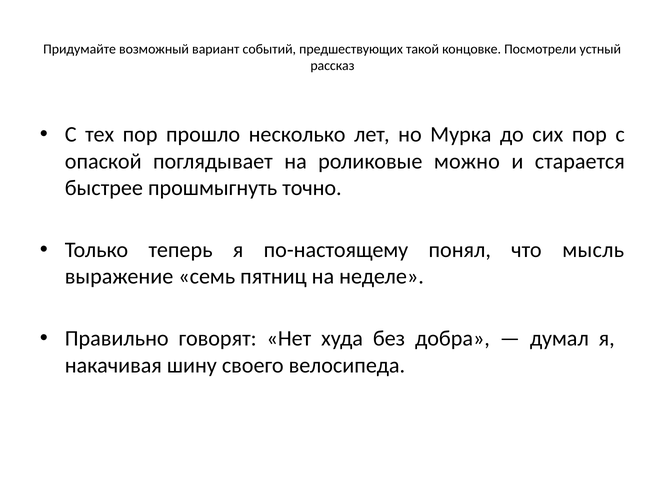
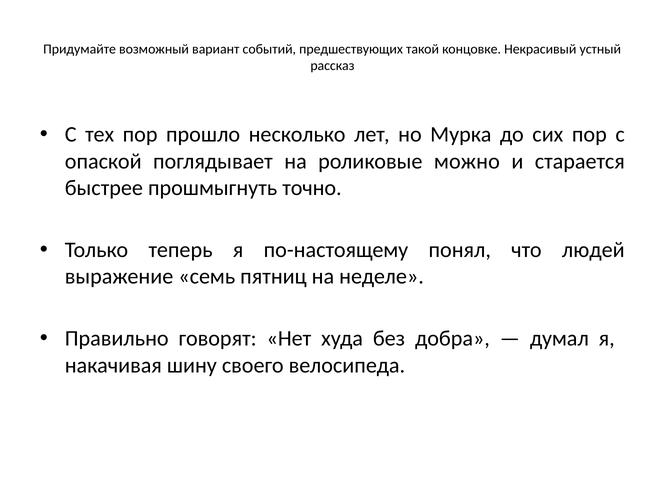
Посмотрели: Посмотрели -> Некрасивый (540, 49)
мысль: мысль -> людей (593, 250)
